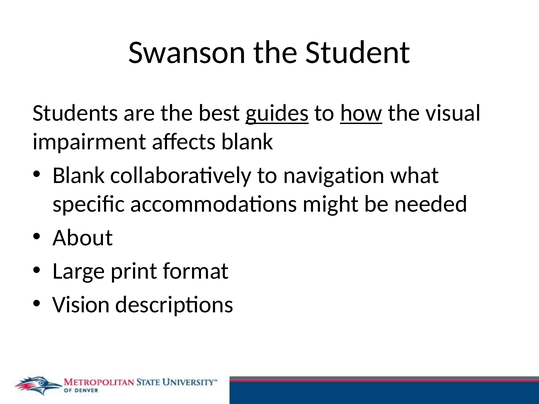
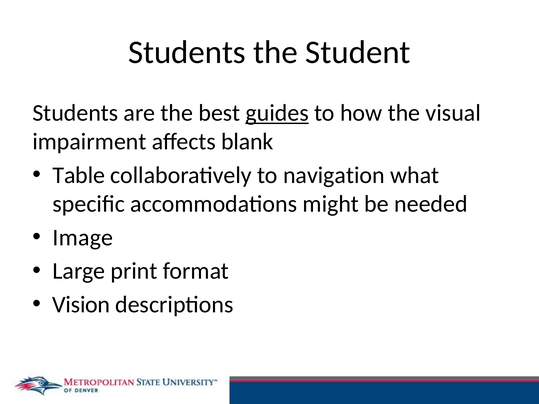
Swanson: Swanson -> Students (187, 52)
how underline: present -> none (361, 113)
Blank: Blank -> Table (79, 175)
About: About -> Image (83, 238)
